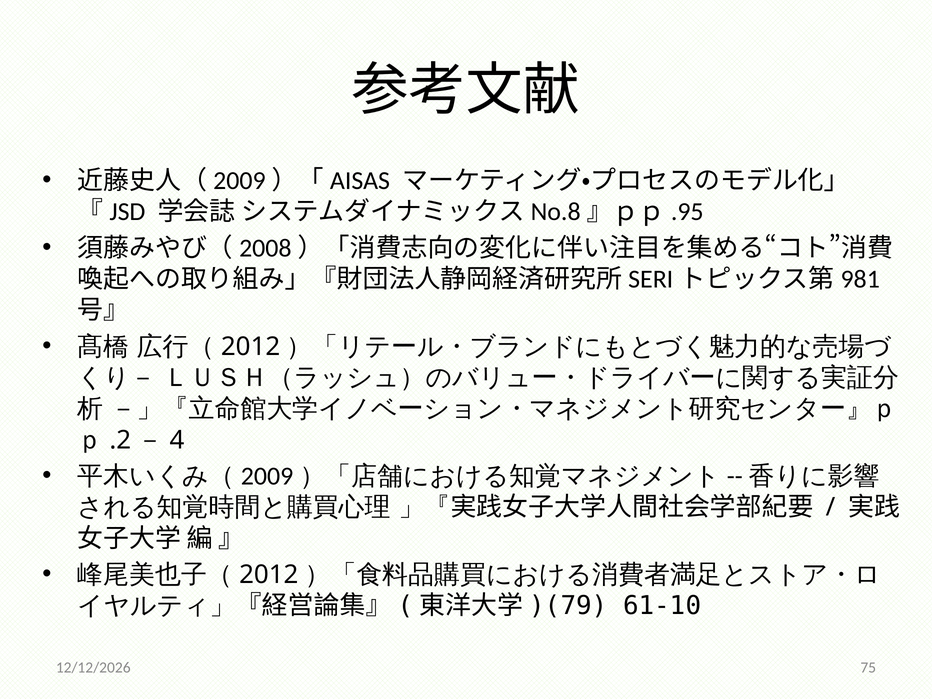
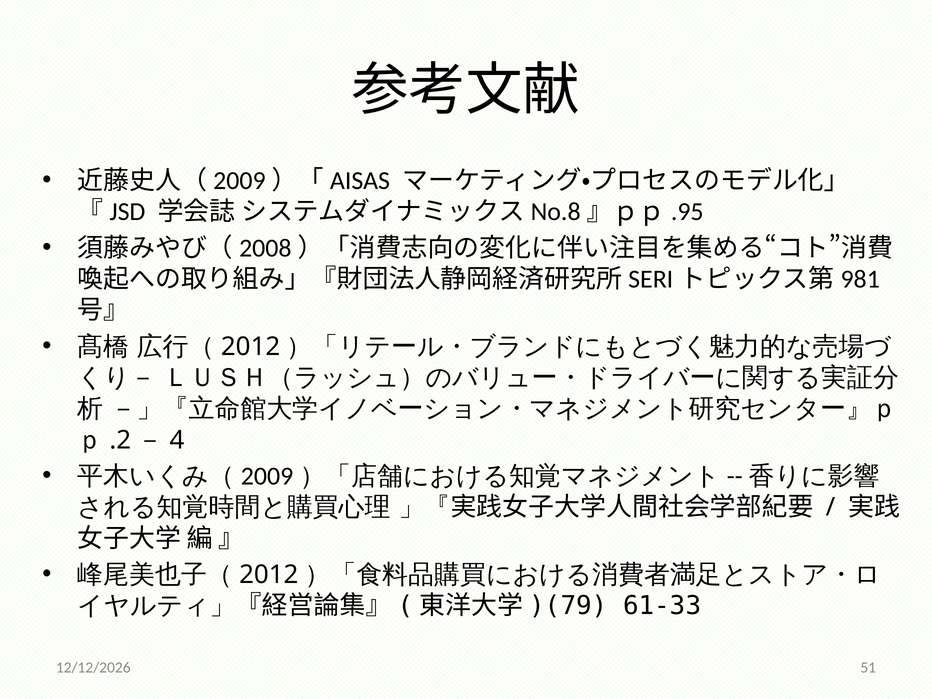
61-10: 61-10 -> 61-33 (662, 606)
75: 75 -> 51 (868, 667)
